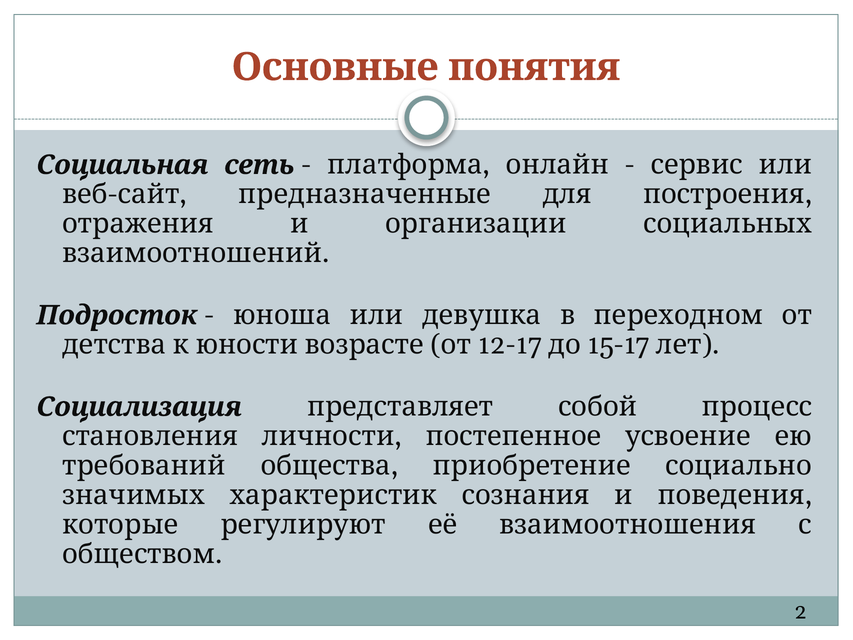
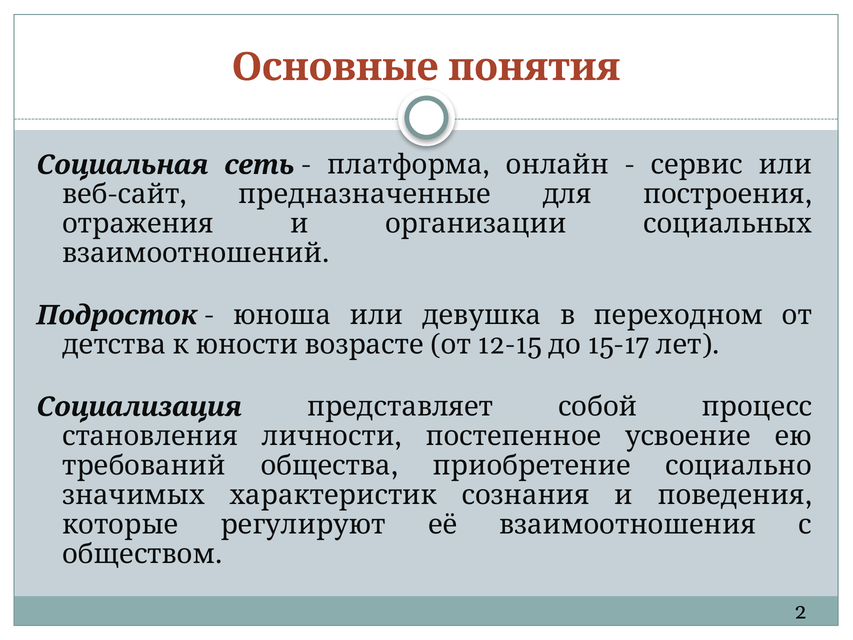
12-17: 12-17 -> 12-15 (510, 345)
